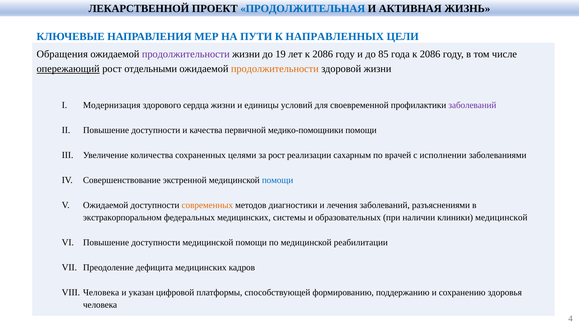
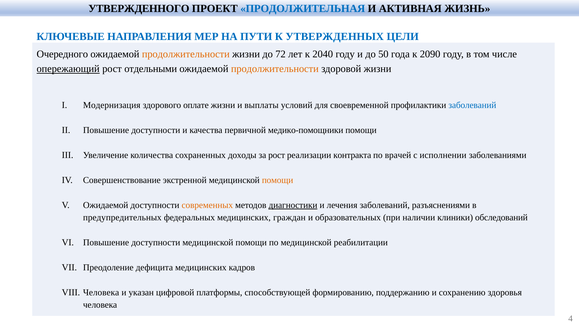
ЛЕКАРСТВЕННОЙ: ЛЕКАРСТВЕННОЙ -> УТВЕРЖДЕННОГО (139, 9)
НАПРАВЛЕННЫХ: НАПРАВЛЕННЫХ -> УТВЕРЖДЕННЫХ (335, 37)
Обращения: Обращения -> Очередного (62, 54)
продолжительности colour: purple -> orange (186, 54)
19: 19 -> 72 (281, 54)
лет к 2086: 2086 -> 2040 (323, 54)
85: 85 -> 50 (383, 54)
года к 2086: 2086 -> 2090 (430, 54)
сердца: сердца -> оплате (196, 105)
единицы: единицы -> выплаты (262, 105)
заболеваний colour: purple -> blue (472, 105)
целями: целями -> доходы (242, 155)
сахарным: сахарным -> контракта (352, 155)
помощи colour: blue -> orange (278, 180)
диагностики underline: none -> present (293, 205)
экстракорпоральном: экстракорпоральном -> предупредительных (122, 217)
системы: системы -> граждан (289, 217)
клиники медицинской: медицинской -> обследований (501, 217)
